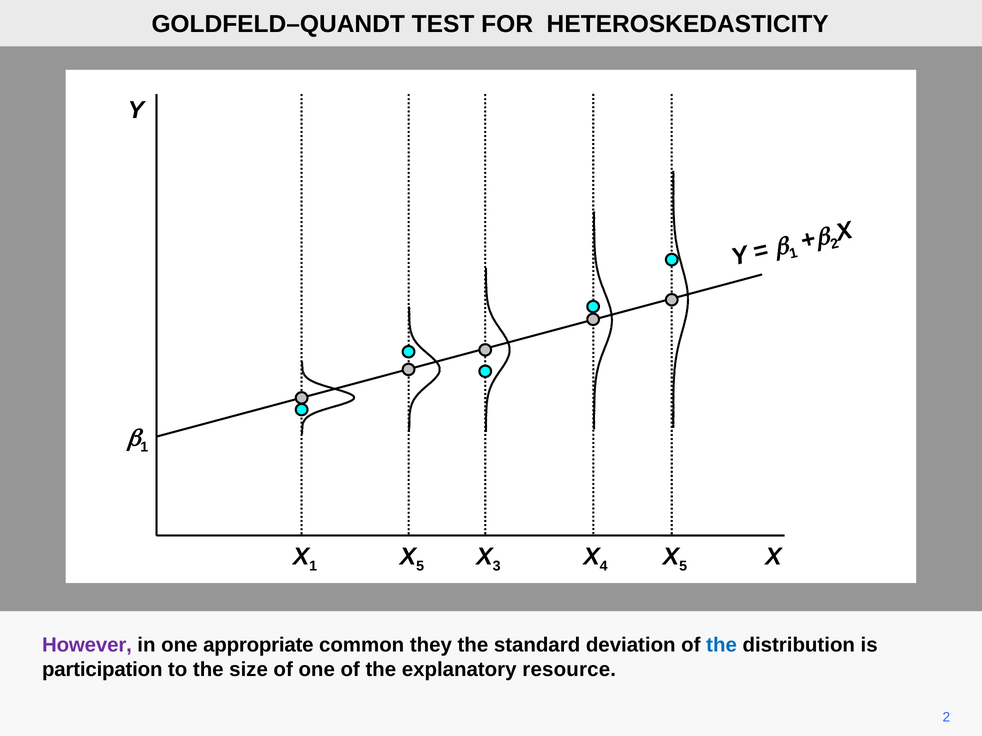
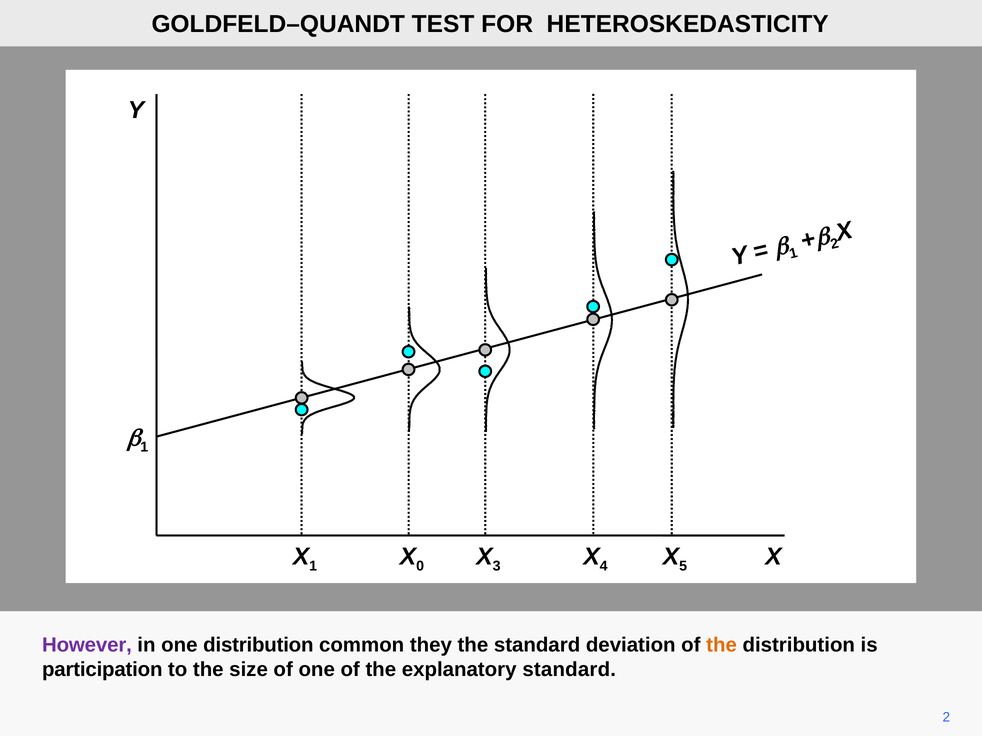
5: 5 -> 0 (420, 567)
one appropriate: appropriate -> distribution (258, 645)
the colour: blue -> orange (722, 645)
explanatory resource: resource -> standard (569, 670)
